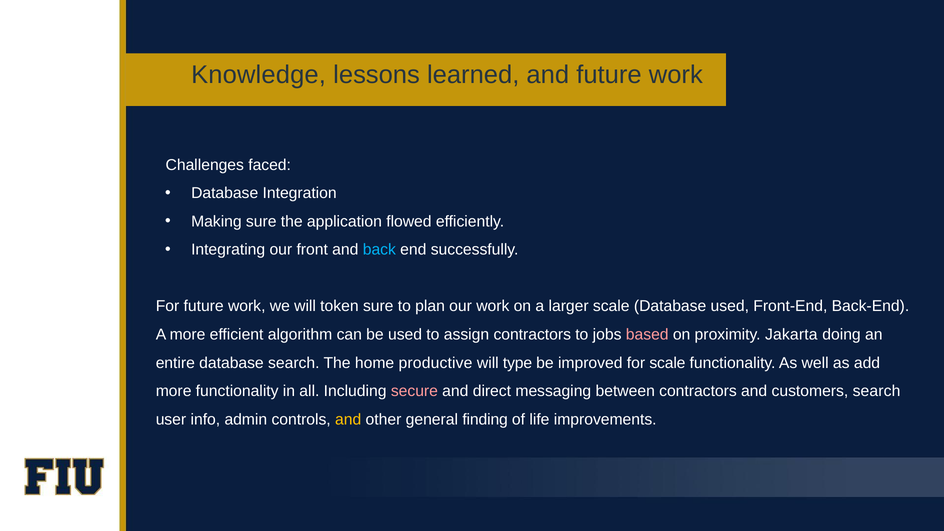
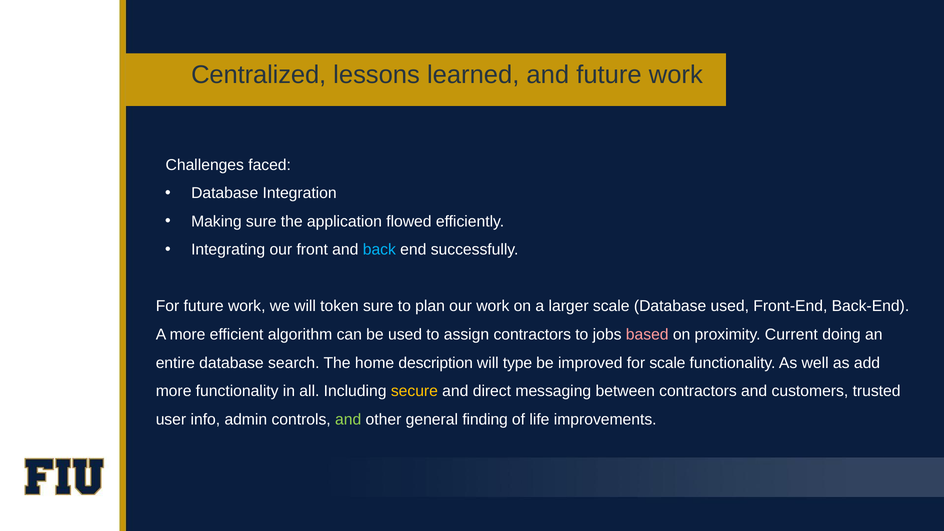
Knowledge: Knowledge -> Centralized (259, 75)
Jakarta: Jakarta -> Current (791, 335)
productive: productive -> description (436, 363)
secure colour: pink -> yellow (414, 391)
customers search: search -> trusted (877, 391)
and colour: yellow -> light green (348, 419)
